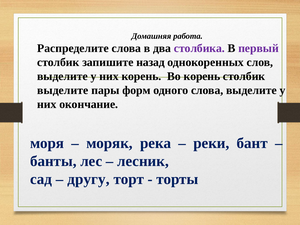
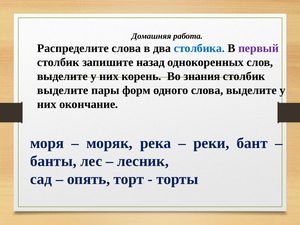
столбика colour: purple -> blue (199, 48)
Во корень: корень -> знания (202, 76)
другу: другу -> опять (89, 179)
